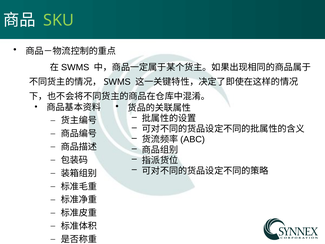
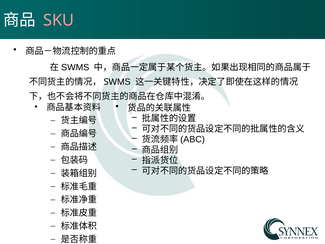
SKU colour: light green -> pink (59, 20)
